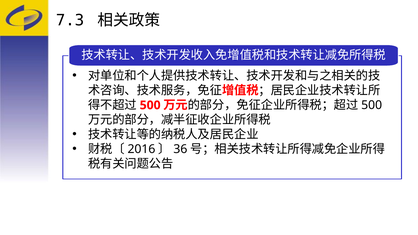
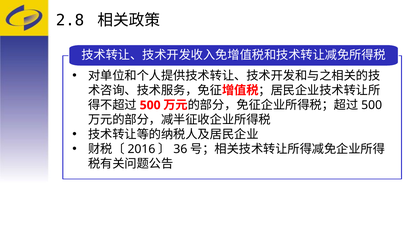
7.3: 7.3 -> 2.8 (70, 20)
